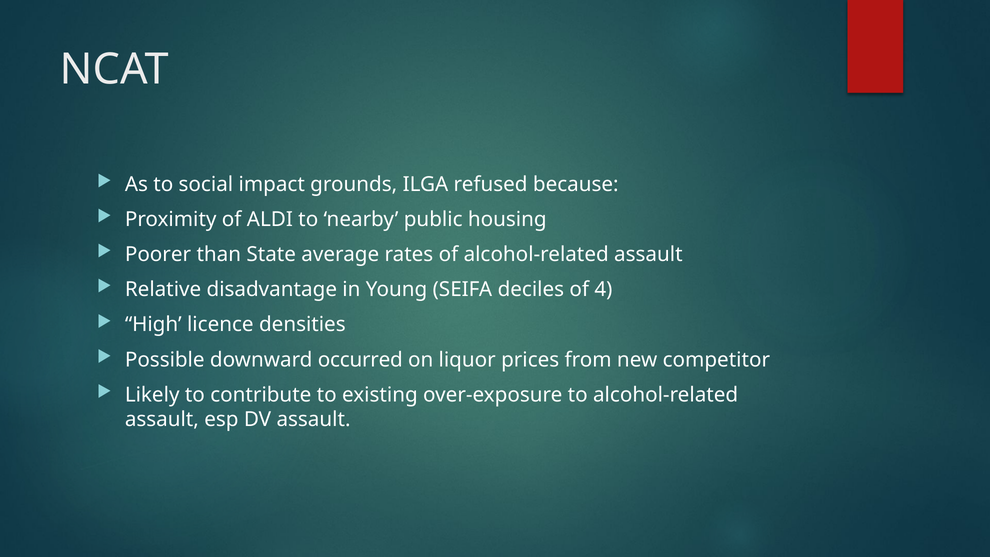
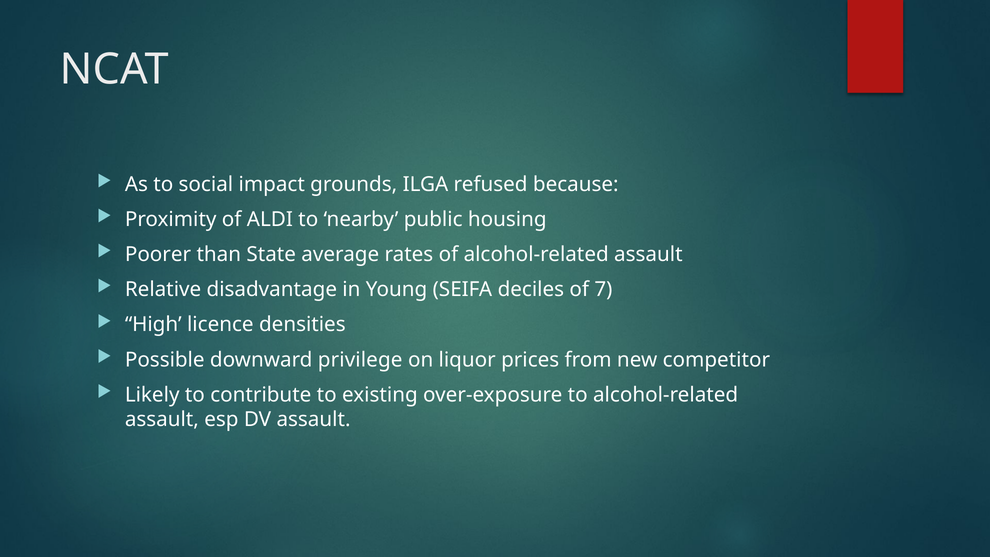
4: 4 -> 7 (603, 289)
occurred: occurred -> privilege (360, 360)
